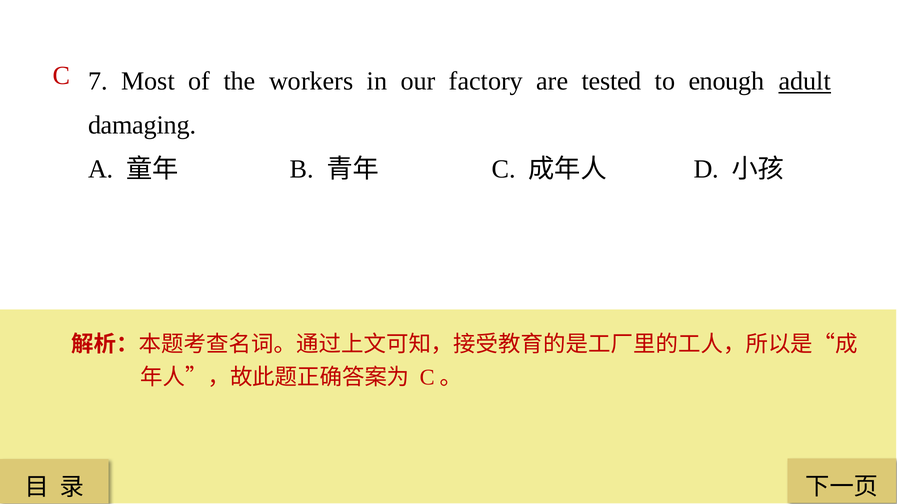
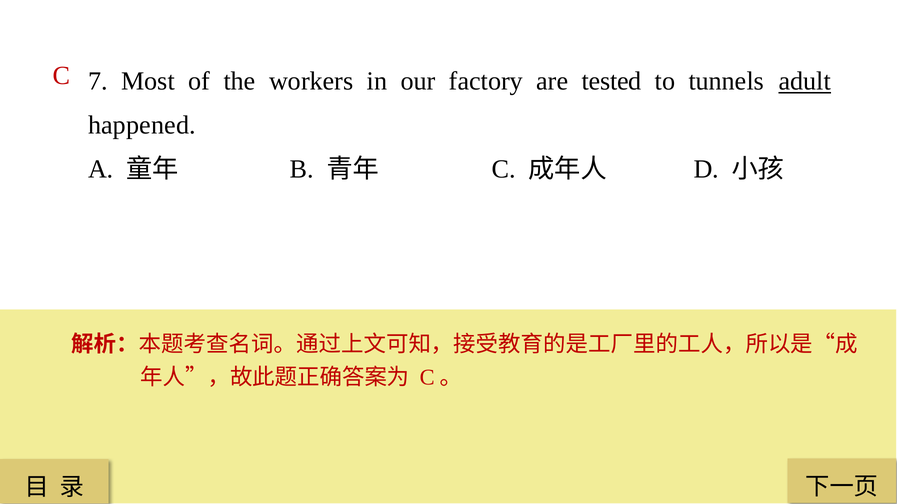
enough: enough -> tunnels (726, 81)
damaging: damaging -> happened (142, 125)
